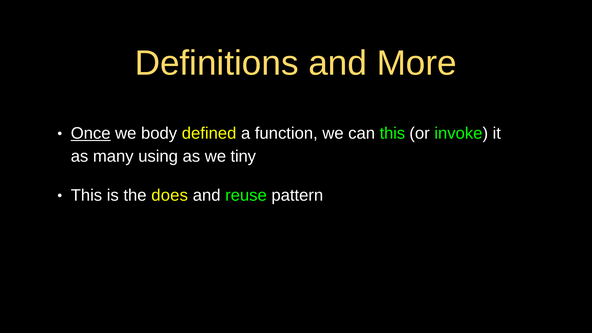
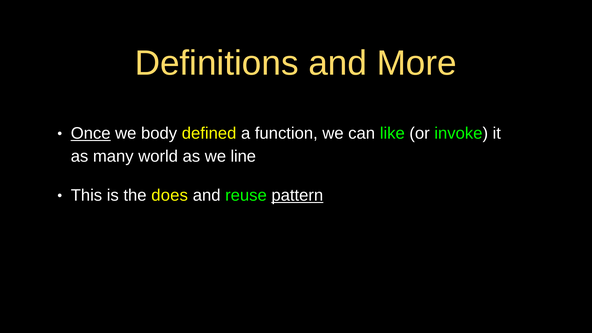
can this: this -> like (392, 133)
using: using -> world (158, 156)
tiny: tiny -> line (243, 156)
pattern underline: none -> present (297, 195)
